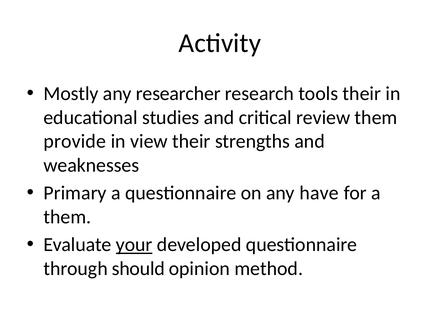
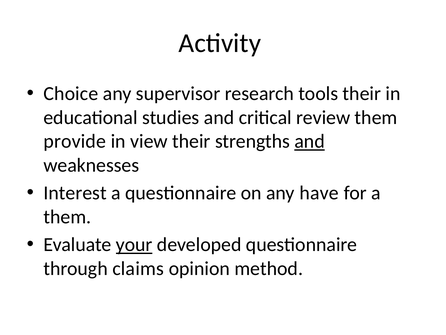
Mostly: Mostly -> Choice (71, 94)
researcher: researcher -> supervisor (178, 94)
and underline: none -> present (310, 141)
Primary: Primary -> Interest (75, 193)
should: should -> claims (138, 268)
